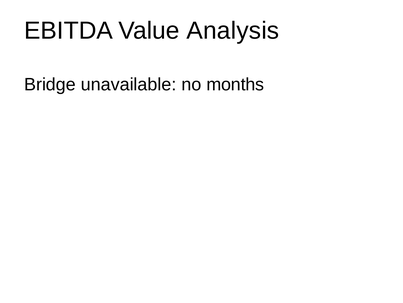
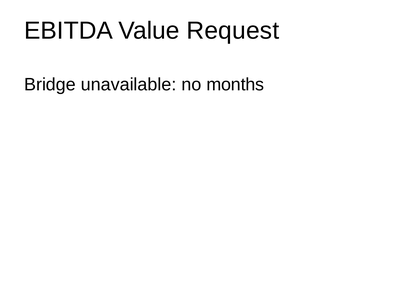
Analysis: Analysis -> Request (233, 31)
